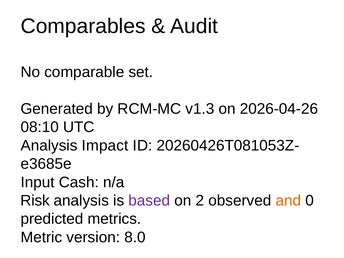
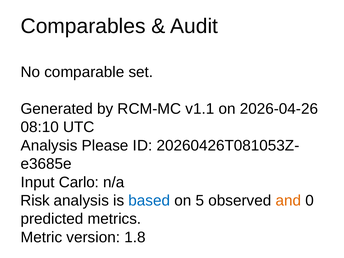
v1.3: v1.3 -> v1.1 (200, 109)
Impact: Impact -> Please (105, 146)
Cash: Cash -> Carlo (79, 182)
based colour: purple -> blue (149, 201)
2: 2 -> 5 (200, 201)
8.0: 8.0 -> 1.8 (135, 237)
